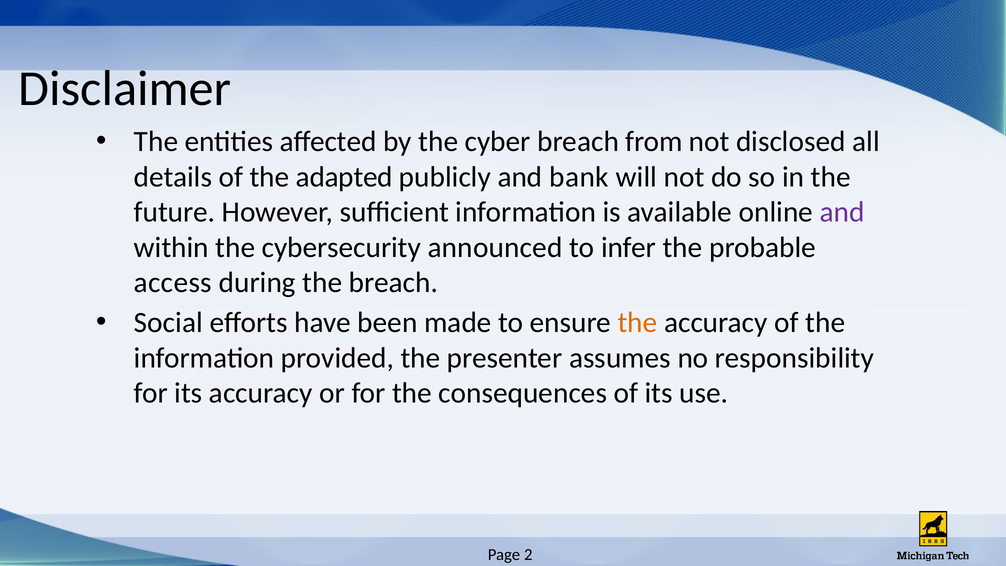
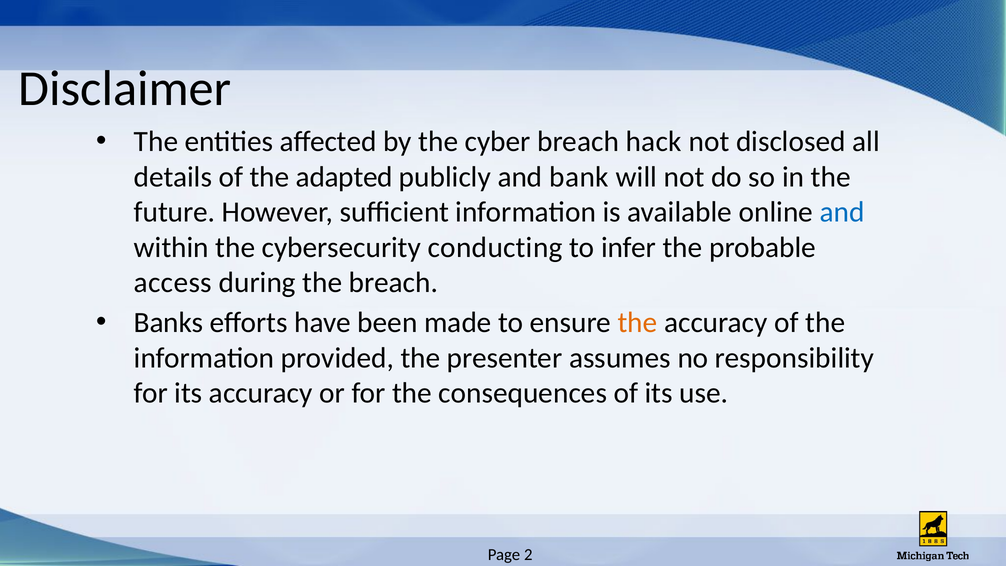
from: from -> hack (654, 142)
and colour: purple -> blue (842, 212)
announced: announced -> conducting (495, 247)
Social: Social -> Banks (169, 323)
